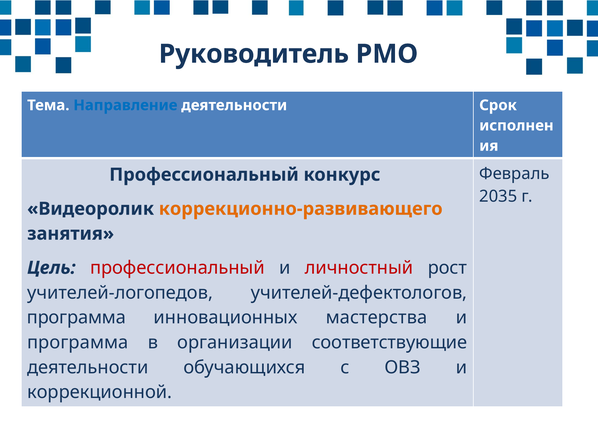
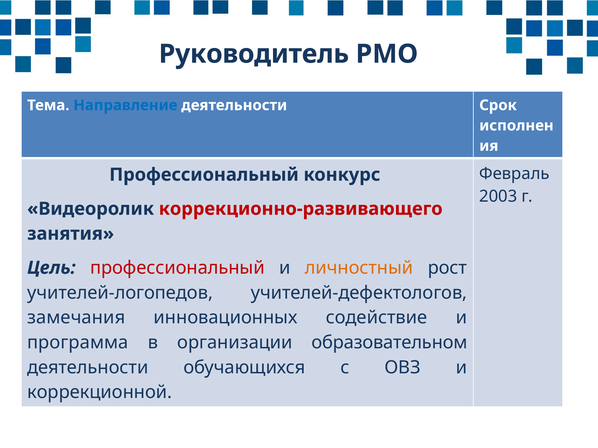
2035: 2035 -> 2003 (498, 196)
коррекционно-развивающего colour: orange -> red (301, 209)
личностный colour: red -> orange (359, 268)
программа: программа -> замечания (76, 318)
мастерства: мастерства -> содействие (377, 318)
соответствующие: соответствующие -> образовательном (389, 343)
